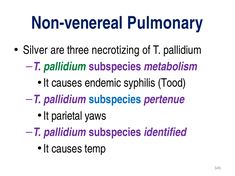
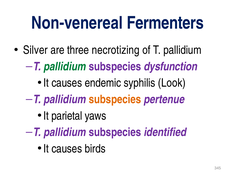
Pulmonary: Pulmonary -> Fermenters (165, 23)
metabolism: metabolism -> dysfunction (171, 67)
Tood: Tood -> Look (172, 83)
subspecies colour: blue -> orange (115, 100)
temp: temp -> birds (95, 149)
